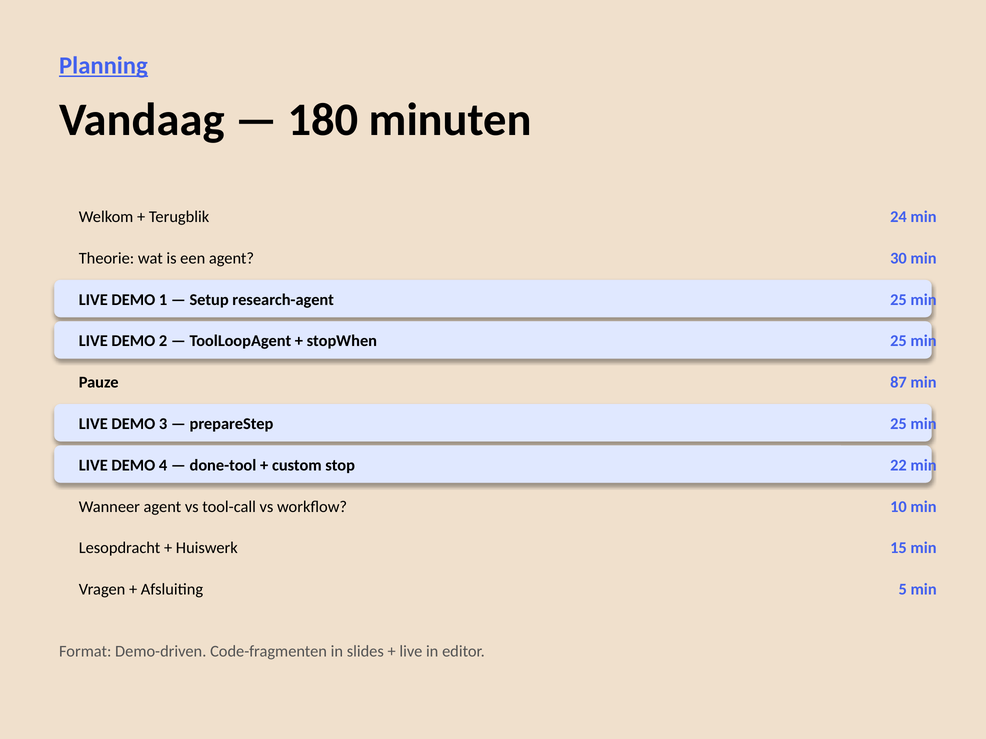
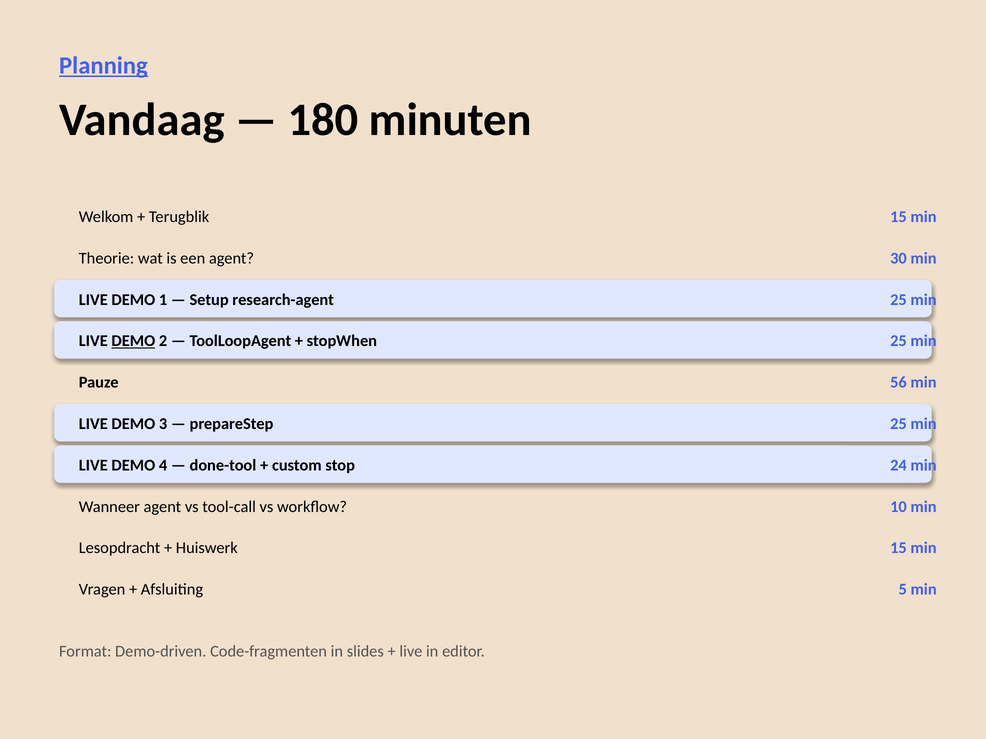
Terugblik 24: 24 -> 15 (898, 217)
DEMO underline: none -> present (133, 341)
87: 87 -> 56 (898, 383)
22: 22 -> 24 (898, 466)
